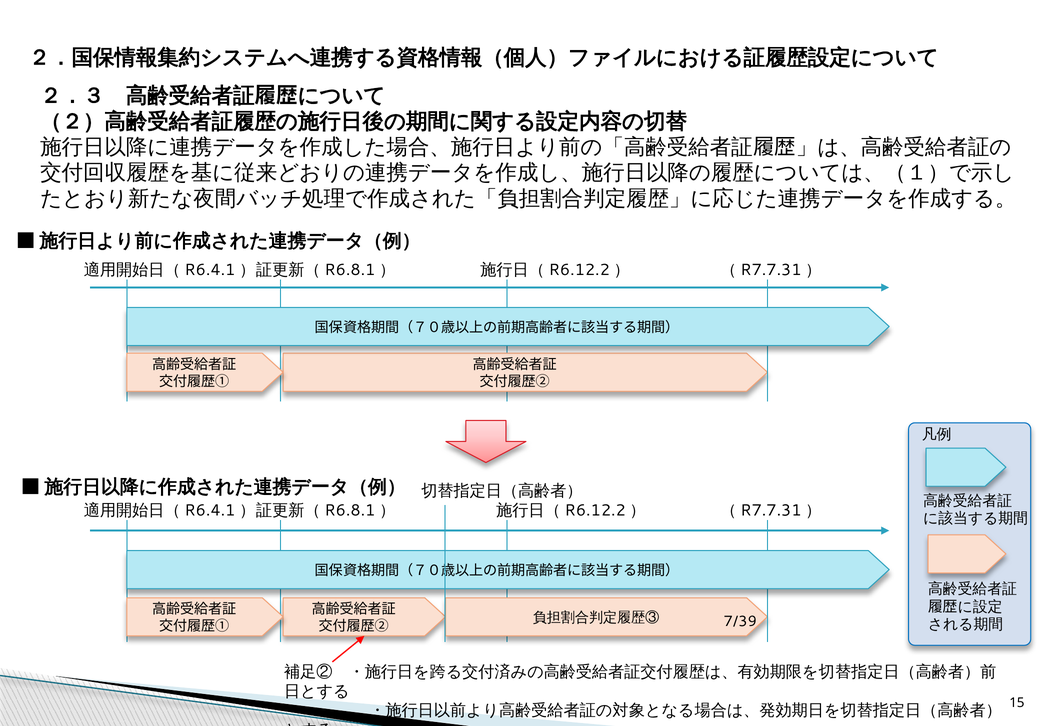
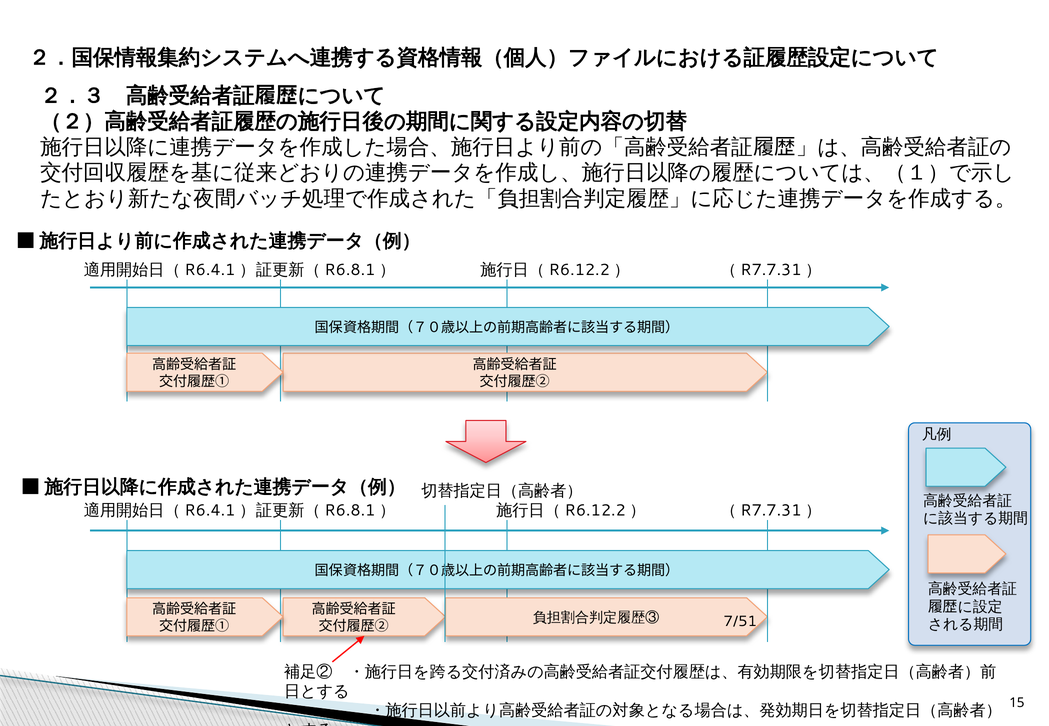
7/39: 7/39 -> 7/51 (740, 621)
